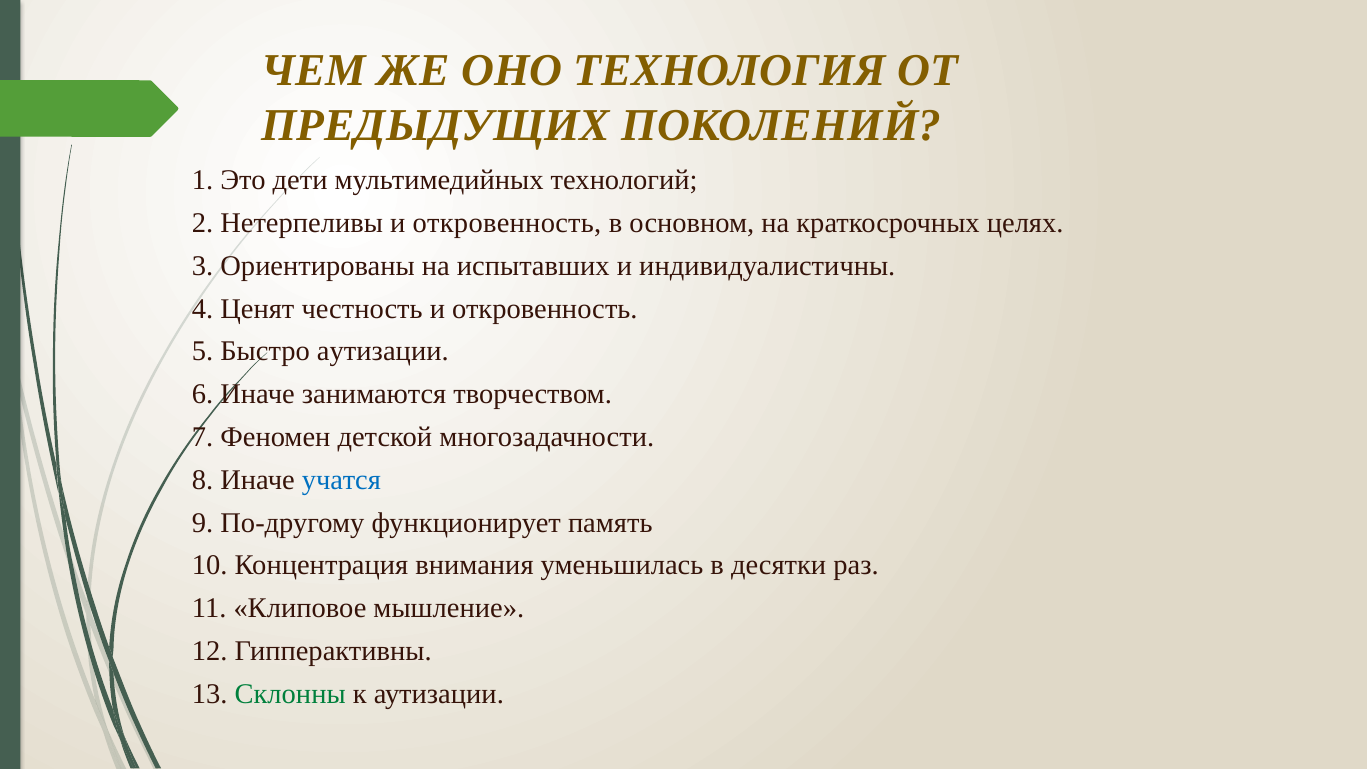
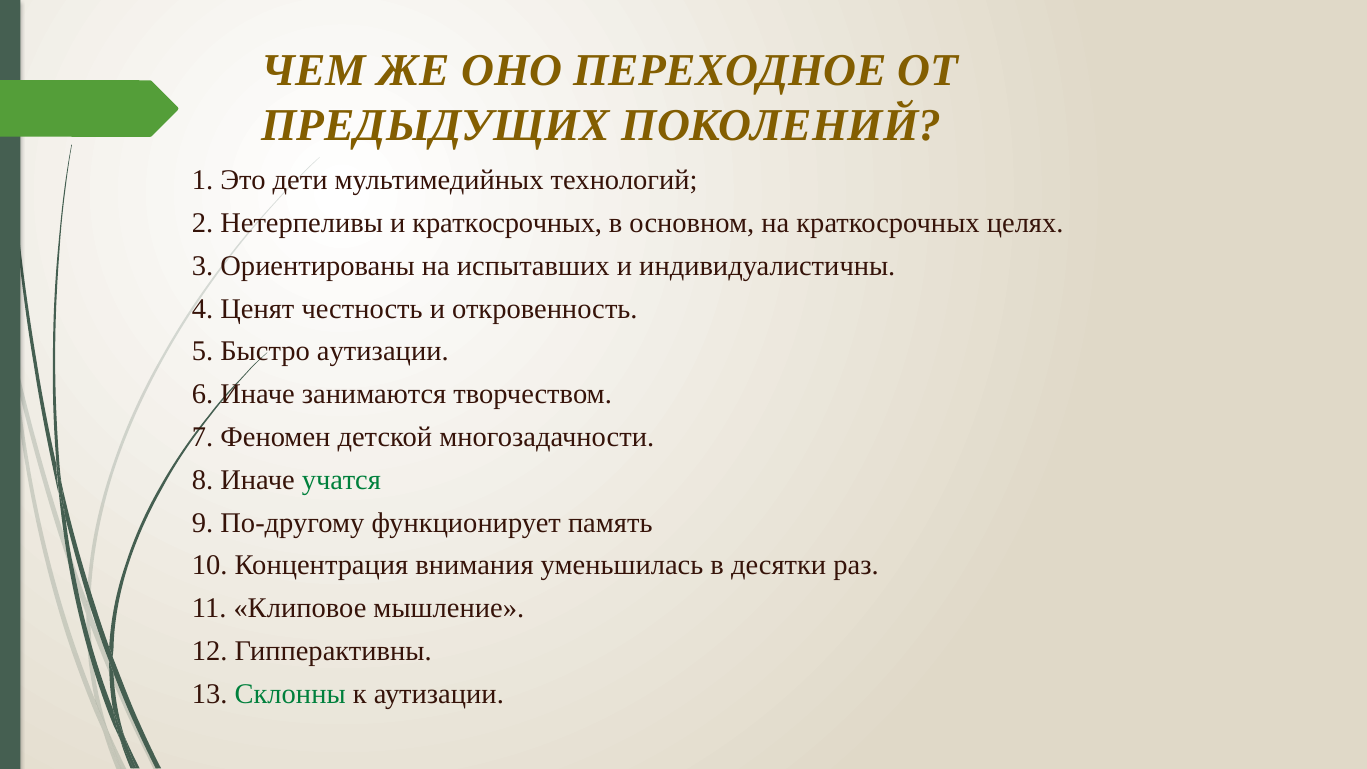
ТЕХНОЛОГИЯ: ТЕХНОЛОГИЯ -> ПЕРЕХОДНОЕ (730, 70)
Нетерпеливы и откровенность: откровенность -> краткосрочных (507, 223)
учатся colour: blue -> green (341, 480)
